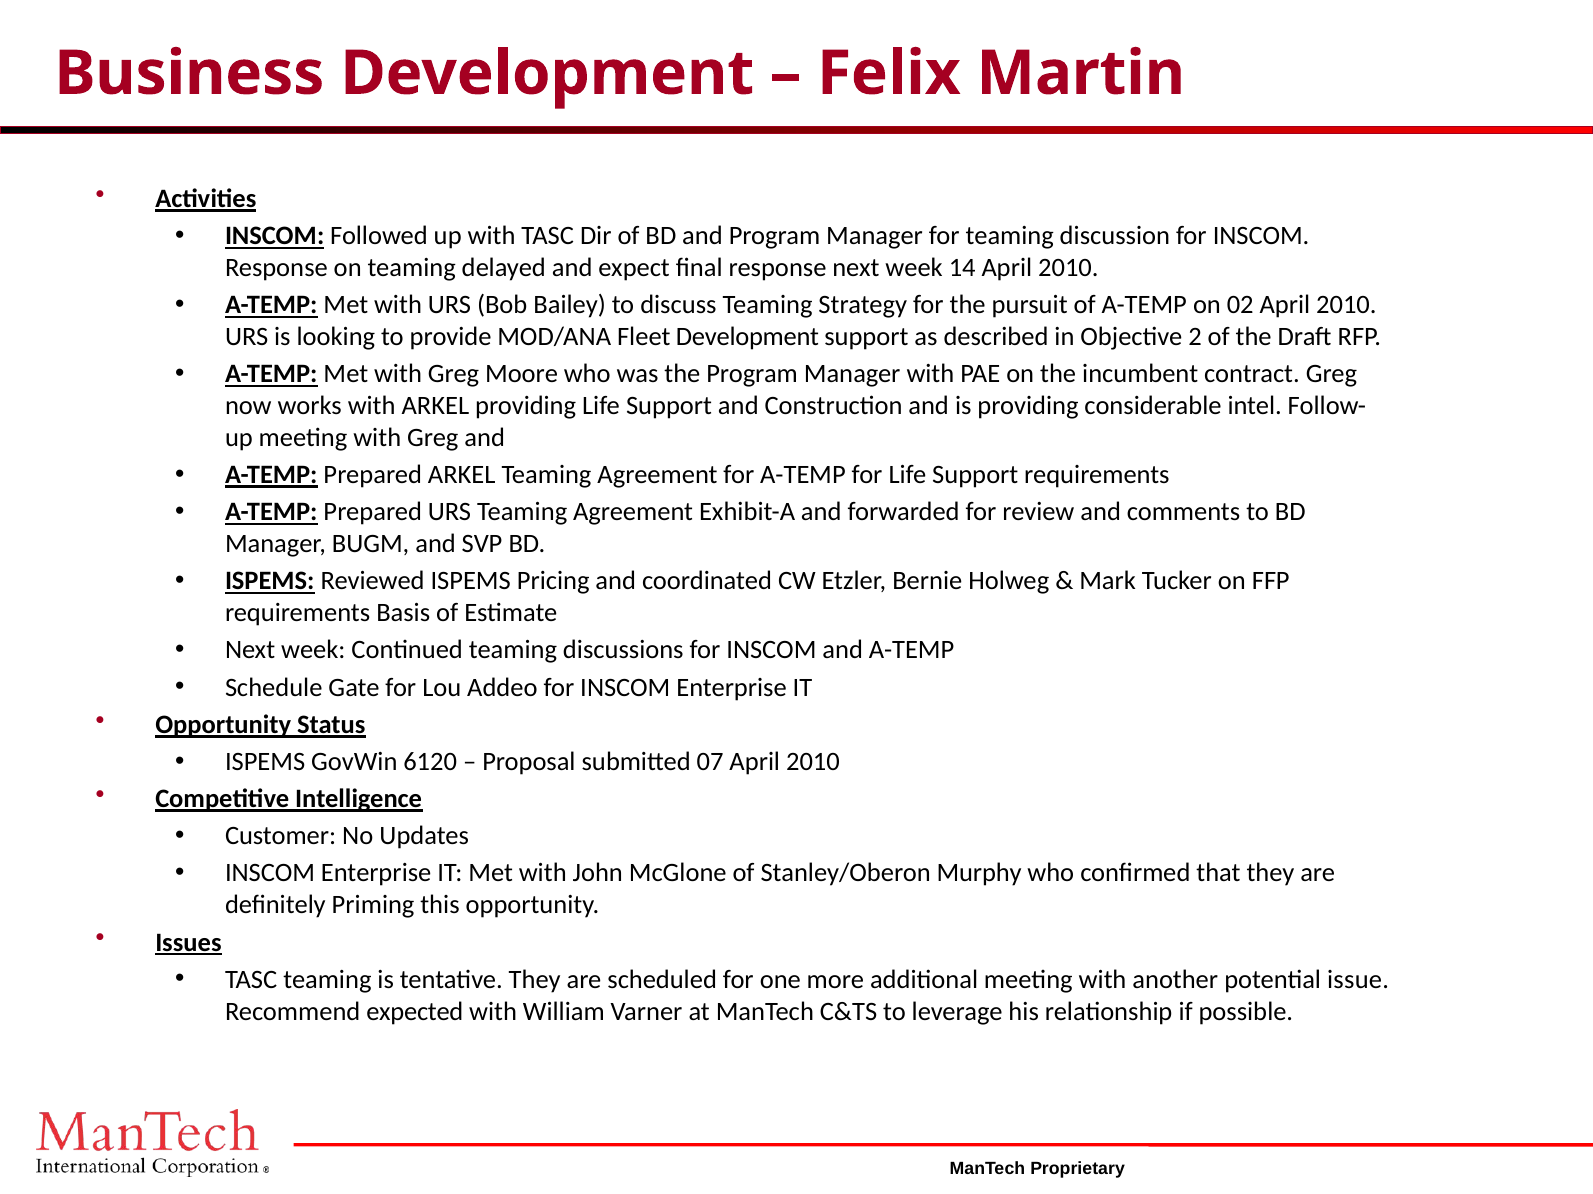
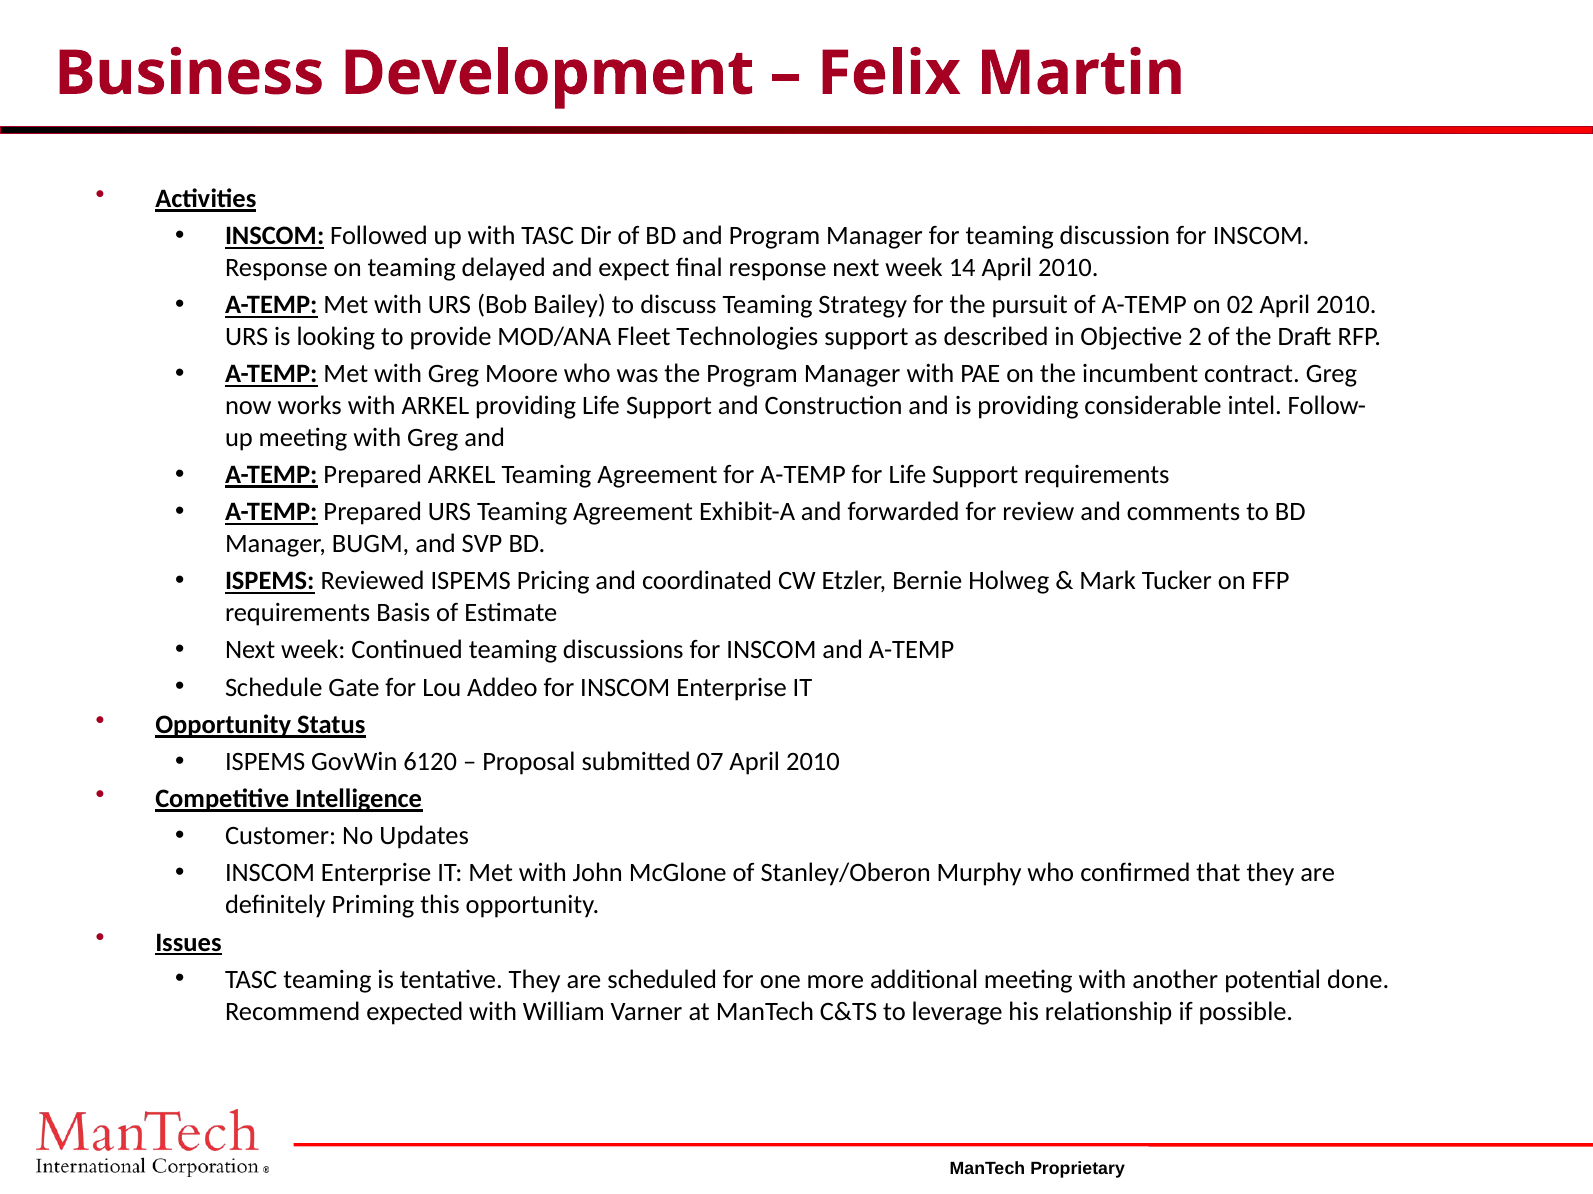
Fleet Development: Development -> Technologies (747, 337)
issue: issue -> done (1358, 980)
